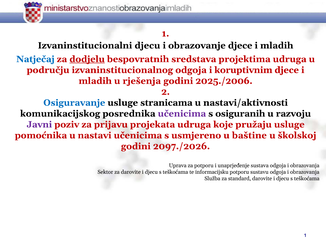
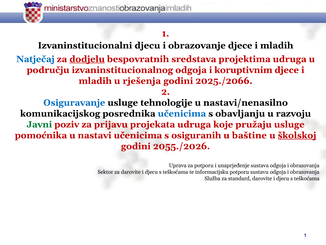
2025./2006: 2025./2006 -> 2025./2066 (224, 81)
stranicama: stranicama -> tehnologije (166, 102)
nastavi/aktivnosti: nastavi/aktivnosti -> nastavi/nenasilno (246, 102)
učenicima colour: purple -> blue (182, 113)
osiguranih: osiguranih -> obavljanju (240, 113)
Javni colour: purple -> green (39, 124)
usmjereno: usmjereno -> osiguranih (196, 135)
školskoj underline: none -> present (297, 135)
2097./2026: 2097./2026 -> 2055./2026 (181, 146)
